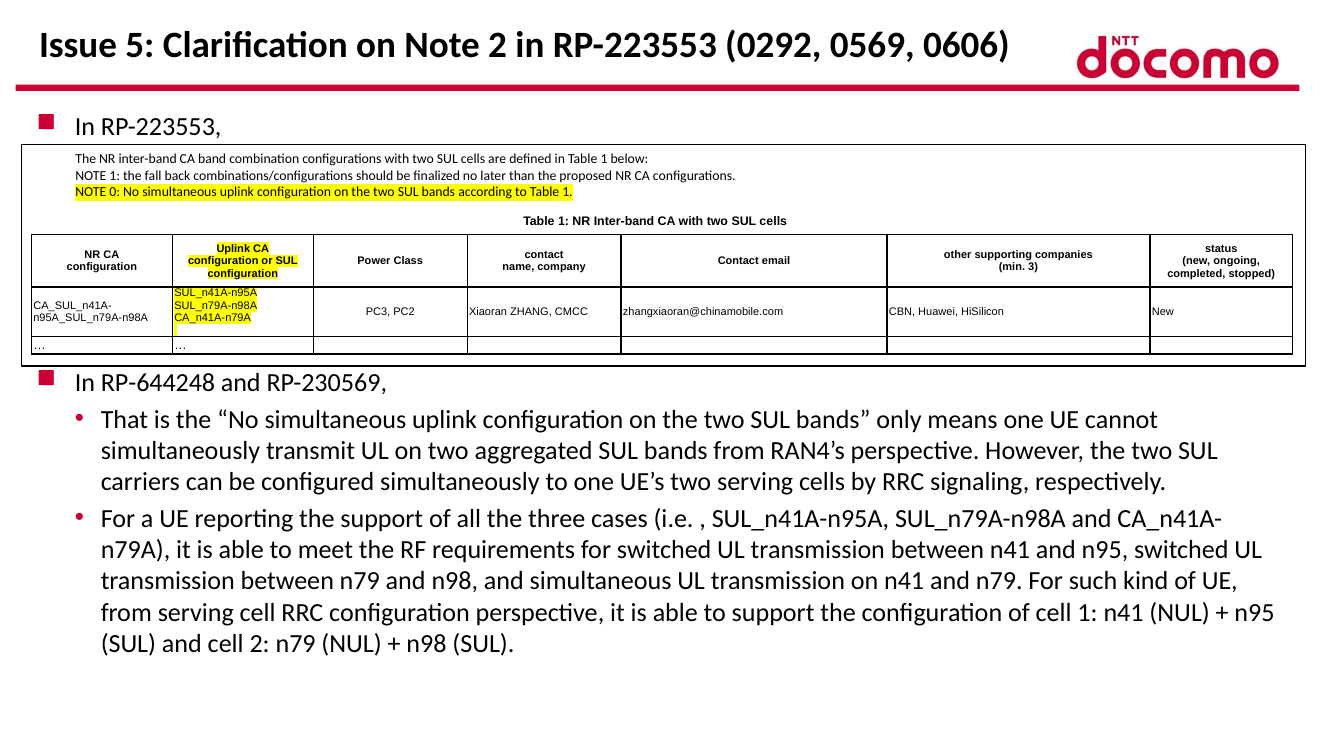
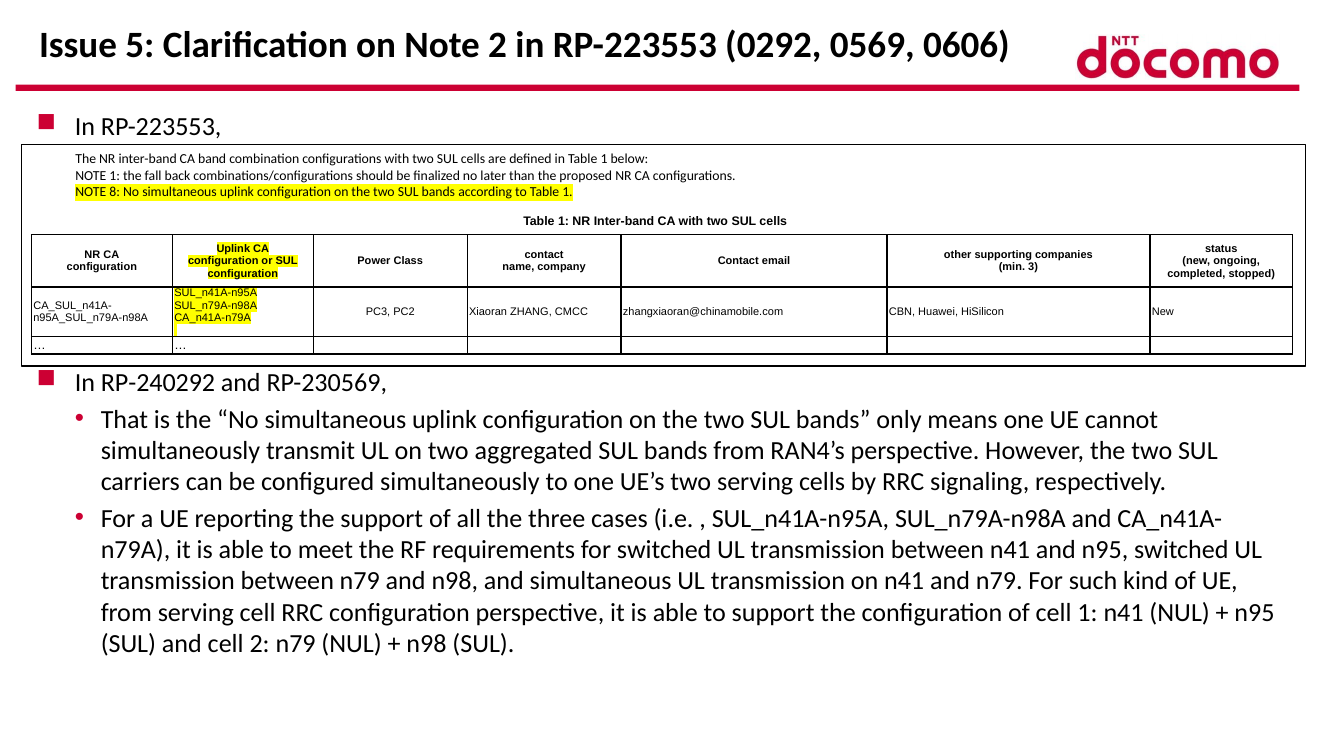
0: 0 -> 8 (115, 192)
RP-644248: RP-644248 -> RP-240292 (158, 383)
